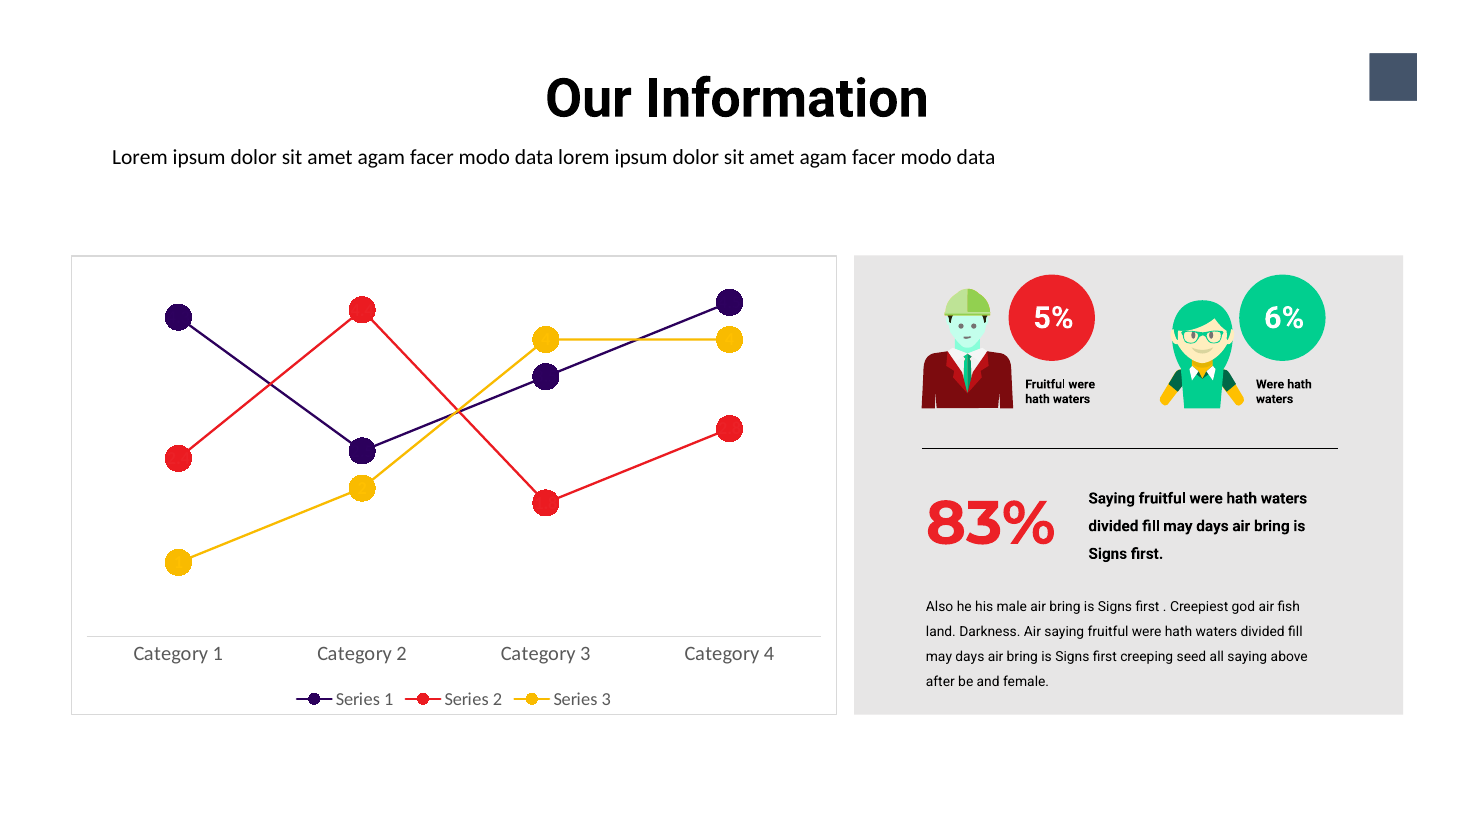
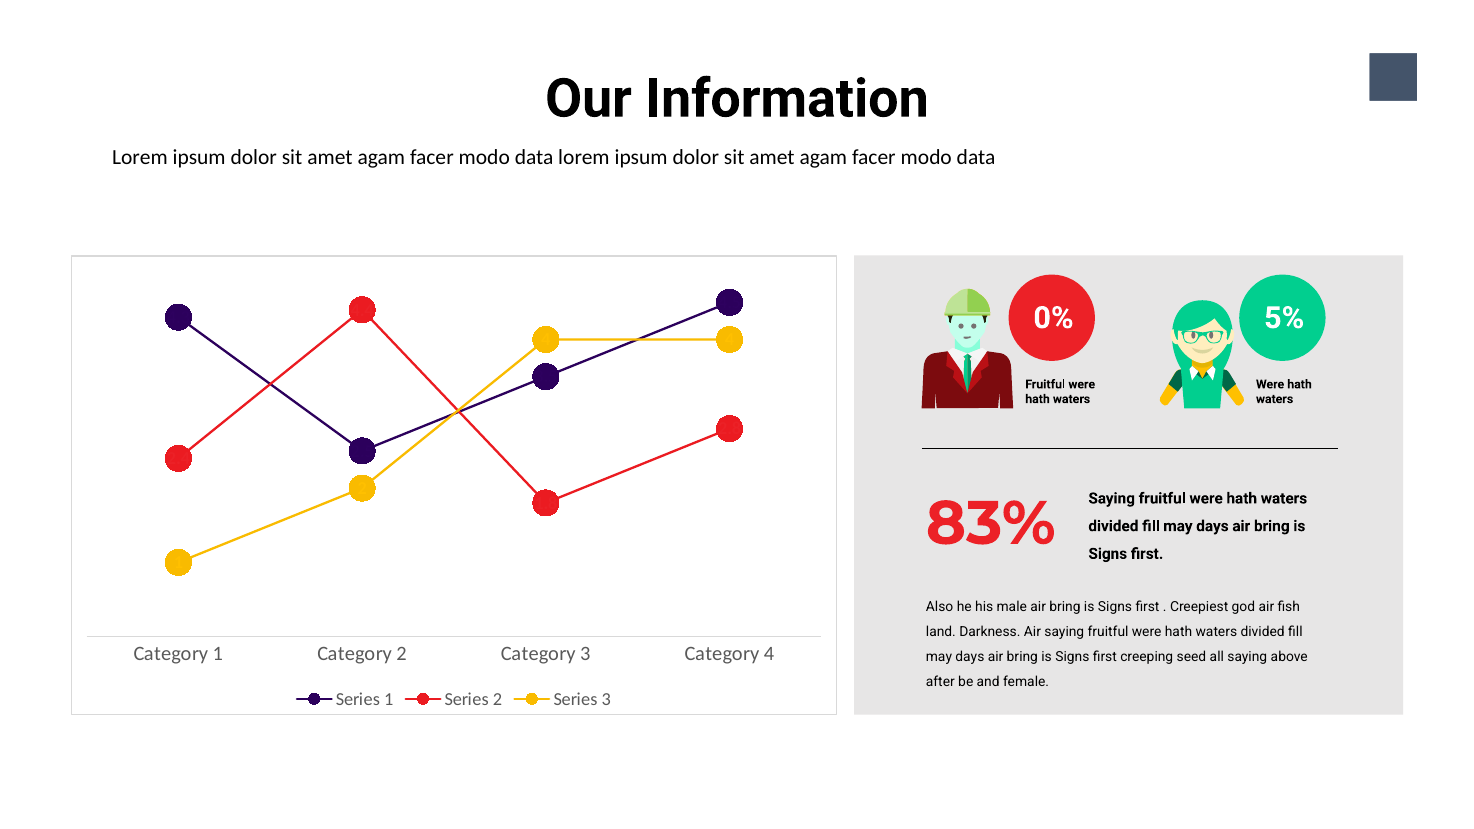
5%: 5% -> 0% (1053, 318)
6%: 6% -> 5% (1284, 318)
